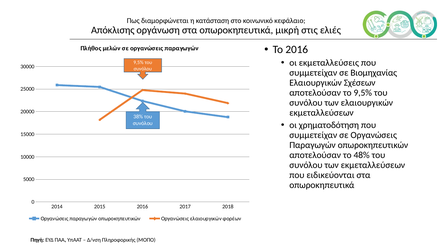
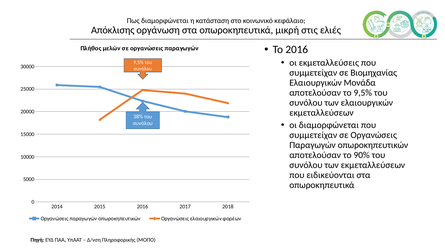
Σχέσεων: Σχέσεων -> Μονάδα (360, 83)
οι χρηματοδότηση: χρηματοδότηση -> διαμορφώνεται (329, 125)
48%: 48% -> 90% (362, 155)
